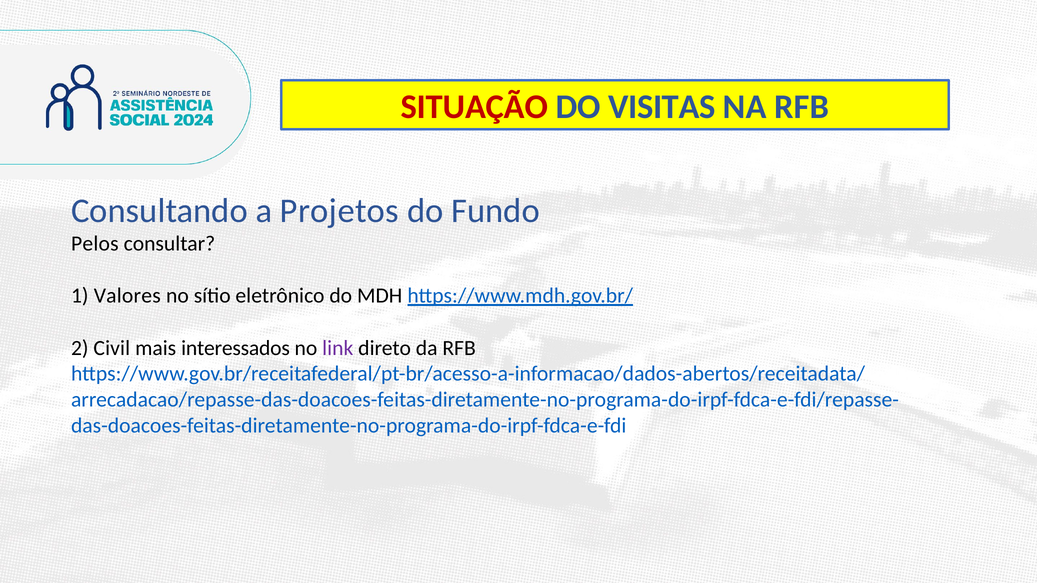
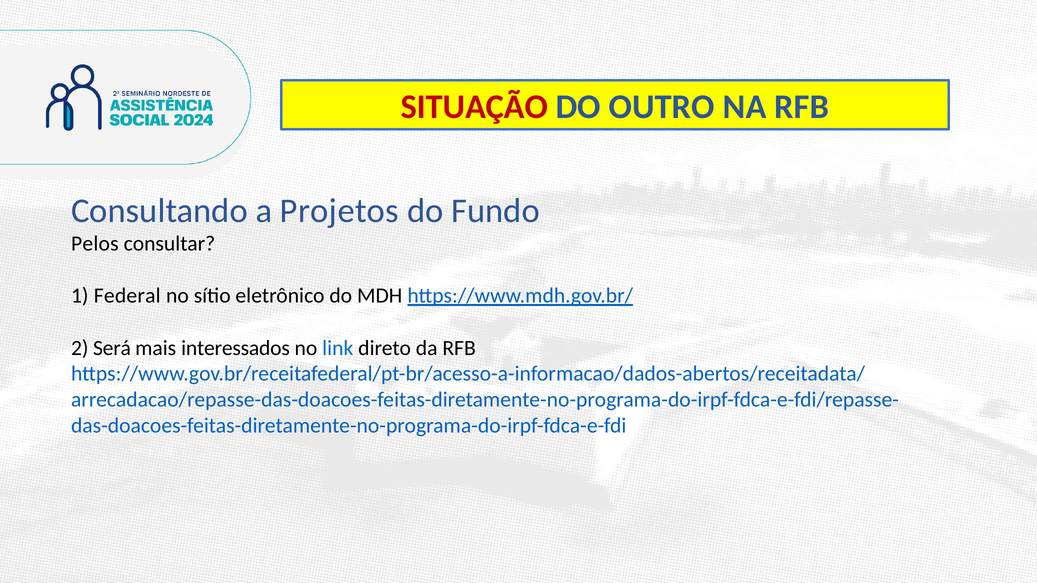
VISITAS: VISITAS -> OUTRO (662, 107)
Valores: Valores -> Federal (127, 296)
Civil: Civil -> Será (112, 348)
link colour: purple -> blue (338, 348)
